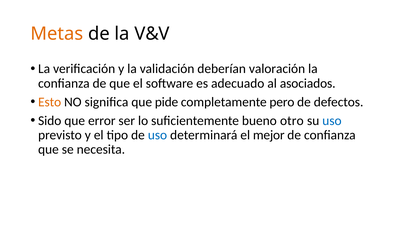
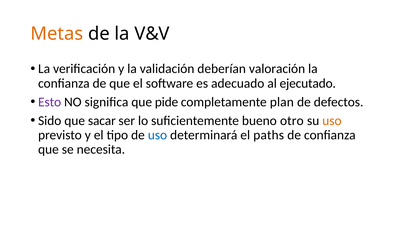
asociados: asociados -> ejecutado (308, 83)
Esto colour: orange -> purple (50, 102)
pero: pero -> plan (282, 102)
error: error -> sacar (102, 120)
uso colour: blue -> orange (332, 120)
mejor: mejor -> paths (269, 135)
